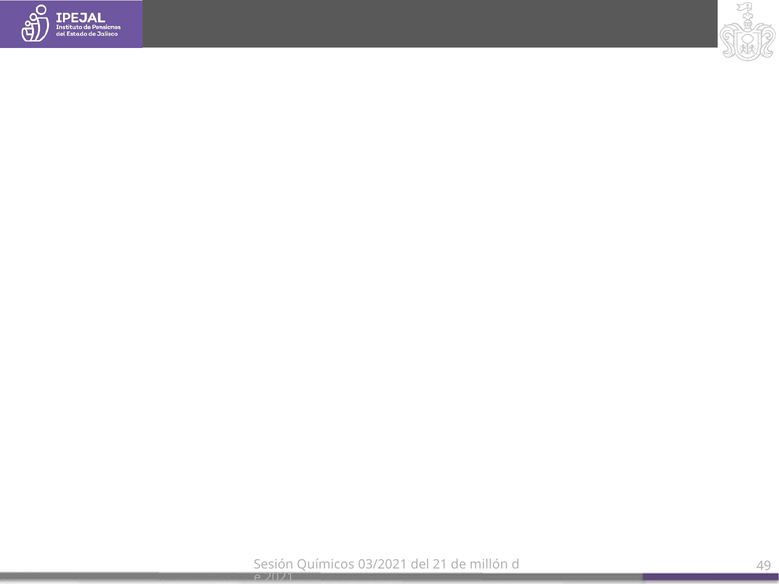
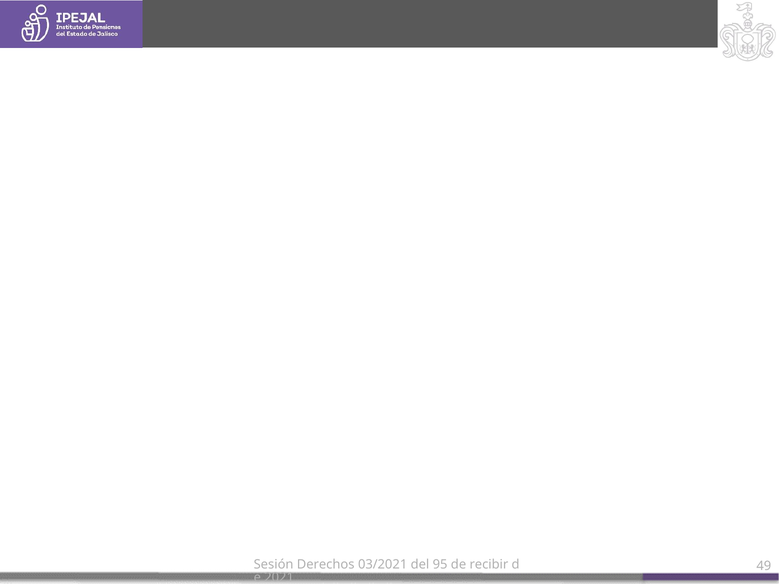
Químicos: Químicos -> Derechos (326, 565)
21: 21 -> 95 (440, 565)
millón: millón -> recibir (489, 565)
